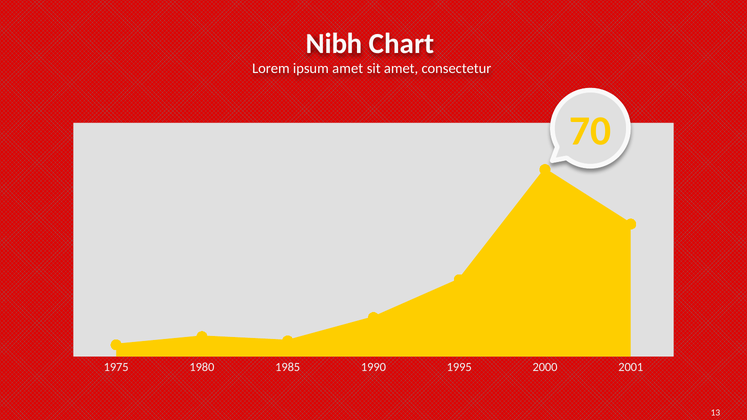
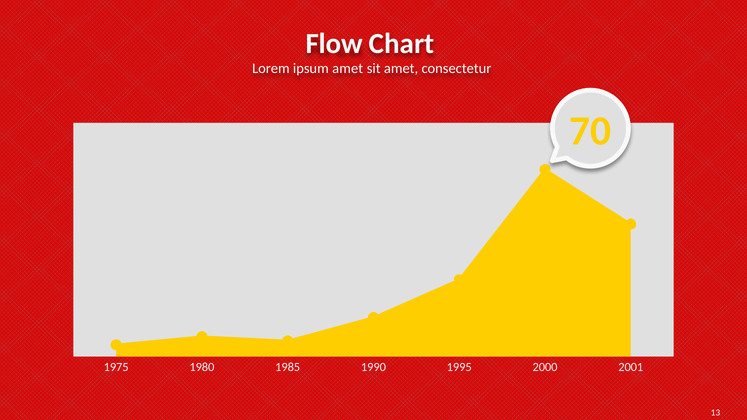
Nibh: Nibh -> Flow (334, 44)
